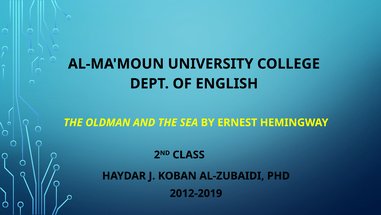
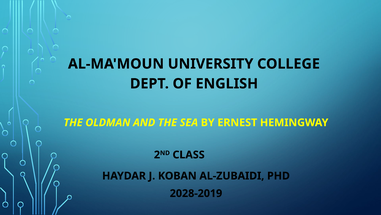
2012-2019: 2012-2019 -> 2028-2019 (196, 193)
